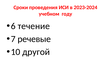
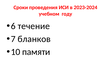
речевые: речевые -> бланков (34, 39)
другой: другой -> памяти (36, 52)
